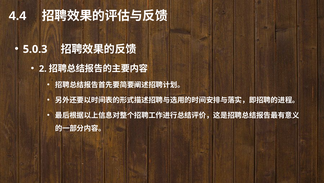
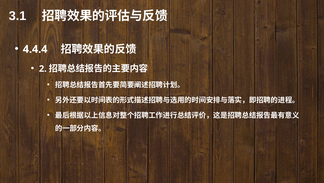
4.4: 4.4 -> 3.1 (18, 16)
5.0.3: 5.0.3 -> 4.4.4 (35, 49)
